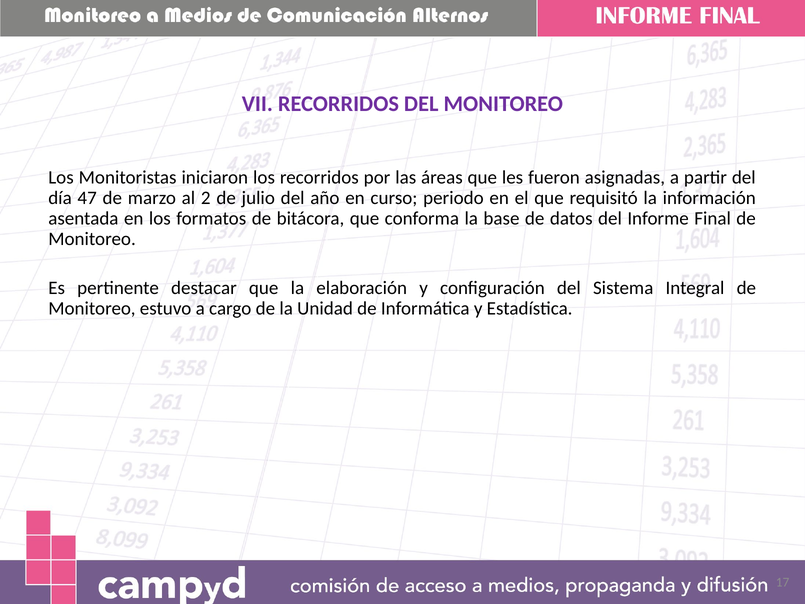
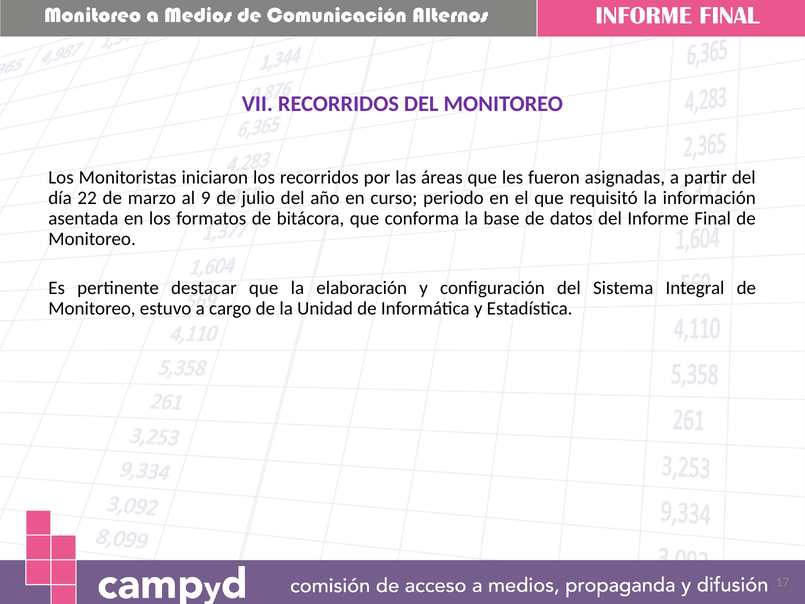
47: 47 -> 22 (87, 198)
2: 2 -> 9 (206, 198)
